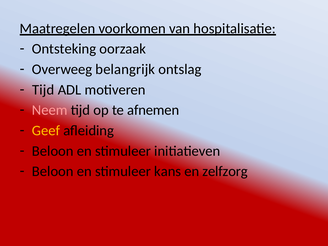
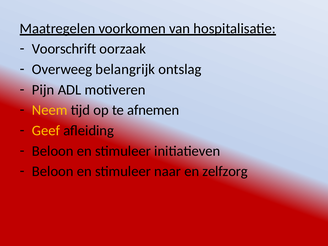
Ontsteking: Ontsteking -> Voorschrift (64, 49)
Tijd: Tijd -> Pijn (43, 90)
Neem colour: pink -> yellow (50, 110)
kans: kans -> naar (168, 171)
